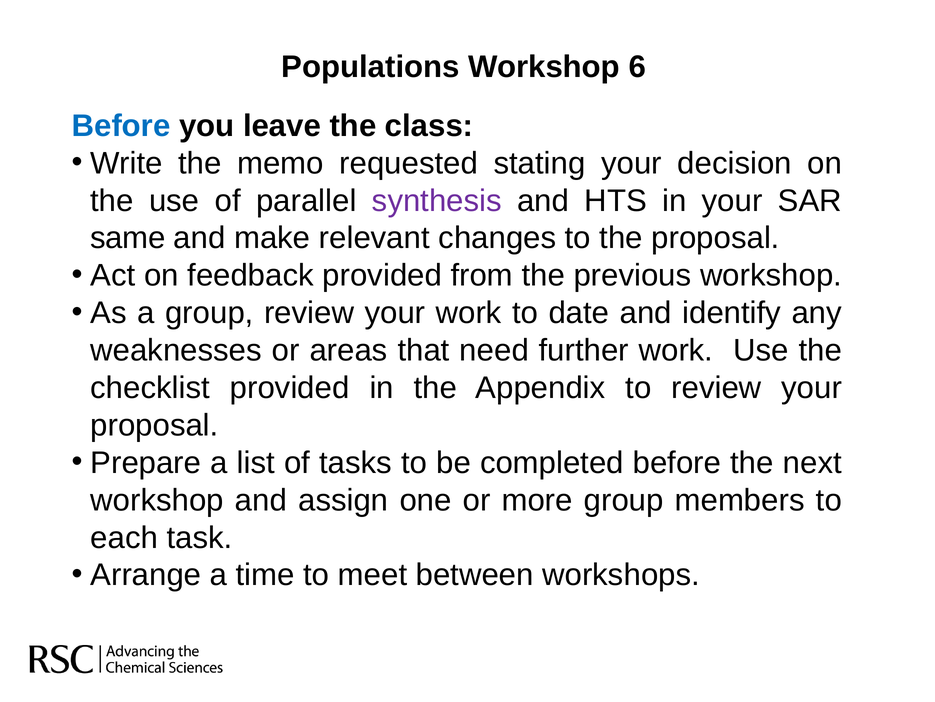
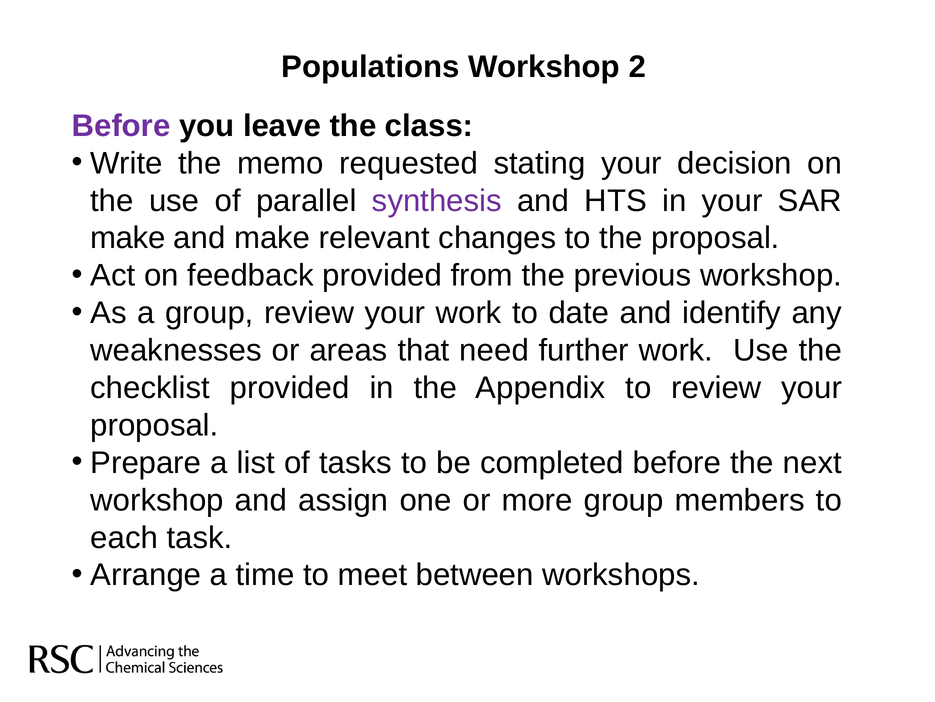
6: 6 -> 2 (637, 67)
Before colour: blue -> purple (121, 126)
same: same -> make (128, 238)
